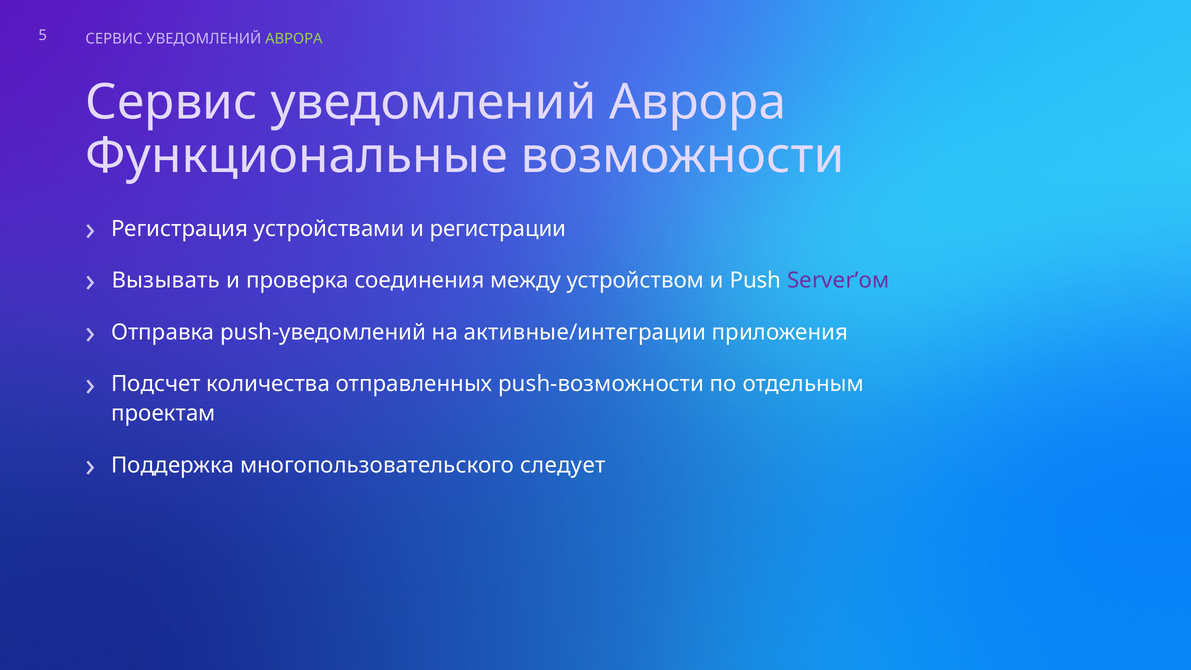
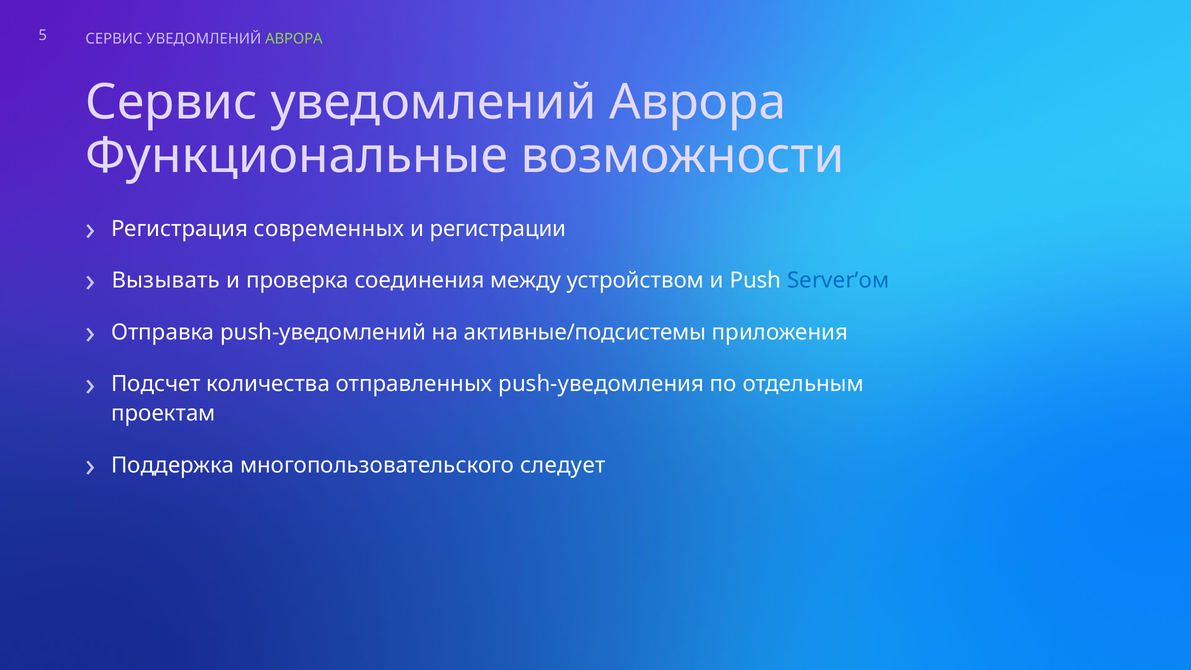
устройствами: устройствами -> современных (329, 229)
Server’ом colour: purple -> blue (838, 280)
активные/интеграции: активные/интеграции -> активные/подсистемы (585, 332)
push-возможности: push-возможности -> push-уведомления (601, 384)
